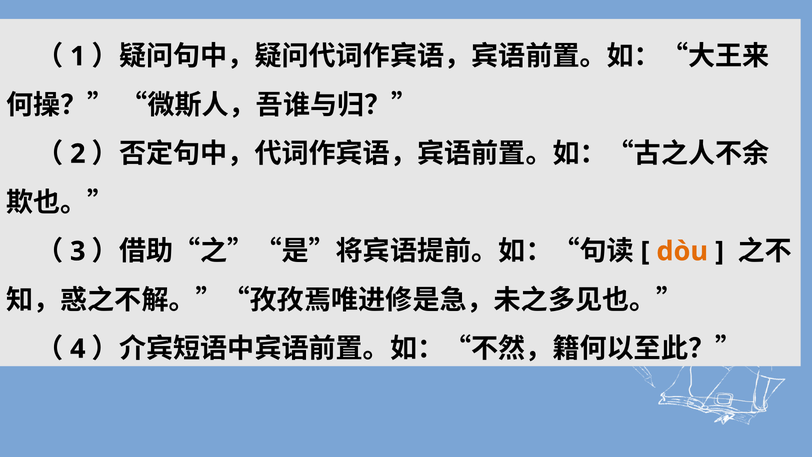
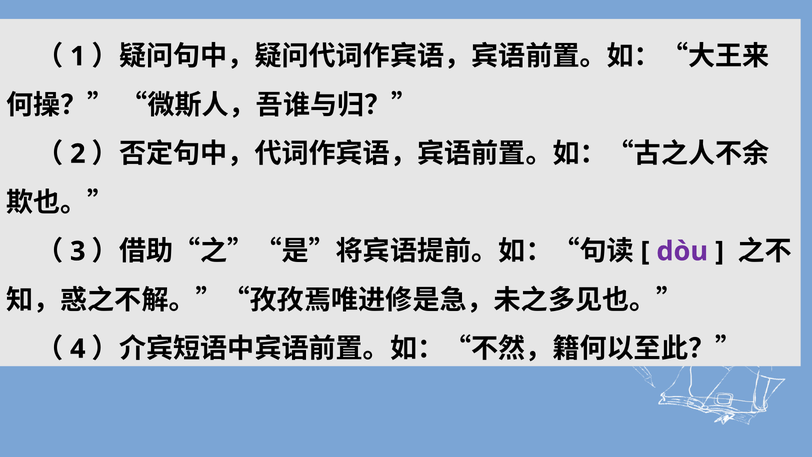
dòu colour: orange -> purple (682, 251)
